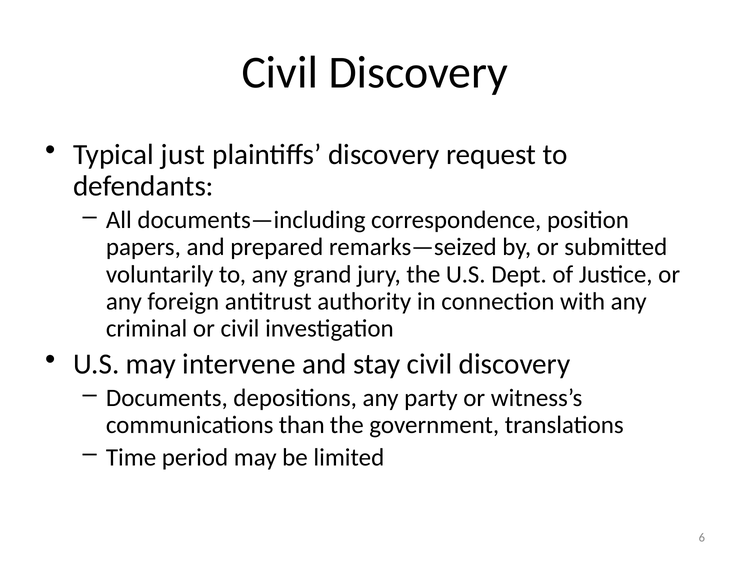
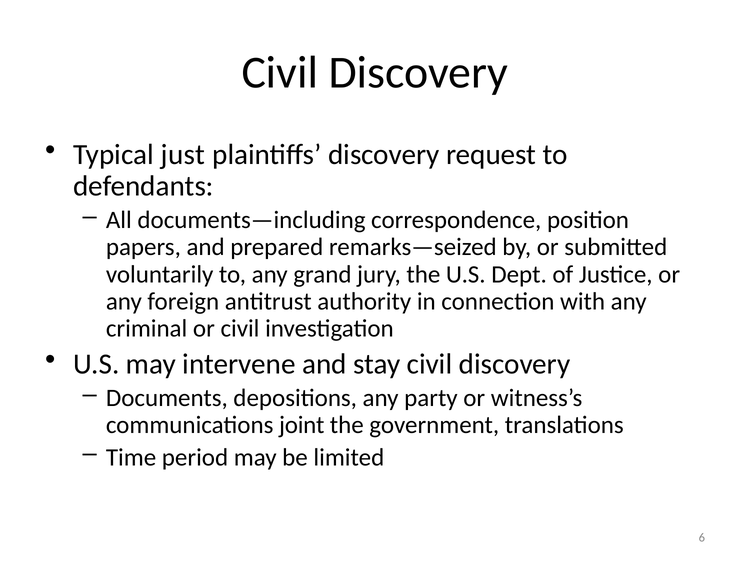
than: than -> joint (302, 425)
